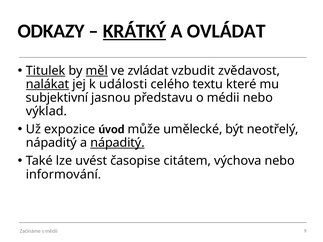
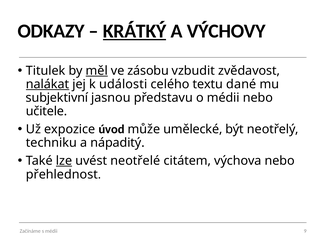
OVLÁDAT: OVLÁDAT -> VÝCHOVY (226, 31)
Titulek underline: present -> none (46, 71)
zvládat: zvládat -> zásobu (148, 71)
které: které -> dané (241, 84)
výklad: výklad -> učitele (47, 111)
nápaditý: nápaditý -> techniku (51, 143)
nápaditý underline: present -> none (118, 143)
lze underline: none -> present (64, 161)
časopise: časopise -> neotřelé (135, 161)
informování: informování -> přehlednost (62, 175)
